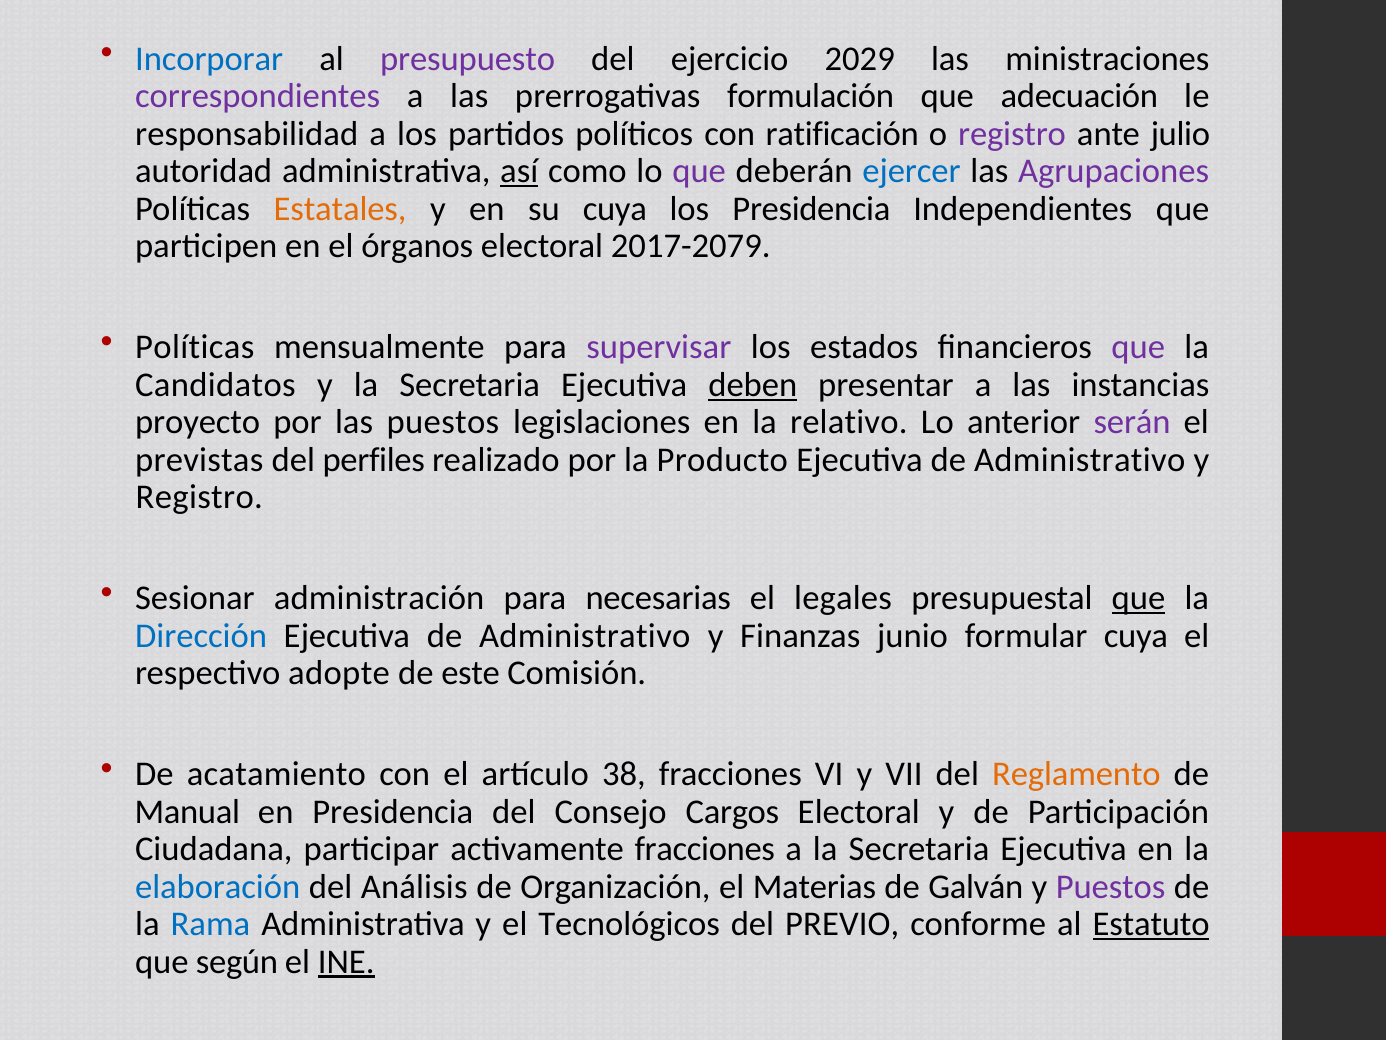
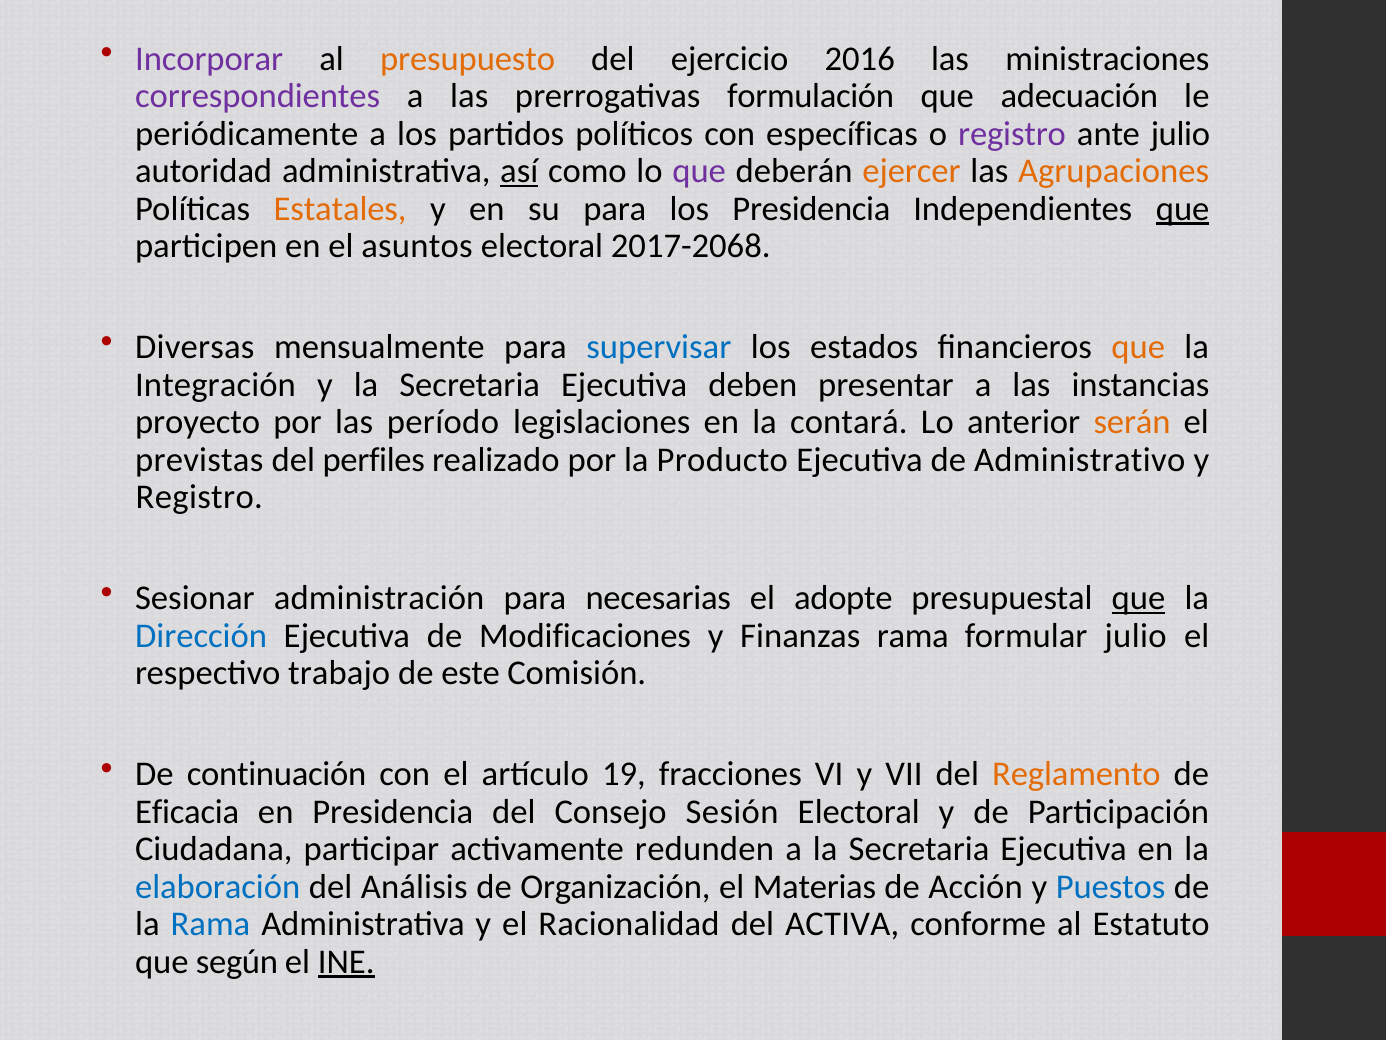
Incorporar colour: blue -> purple (209, 59)
presupuesto colour: purple -> orange (468, 59)
2029: 2029 -> 2016 (860, 59)
responsabilidad: responsabilidad -> periódicamente (247, 134)
ratificación: ratificación -> específicas (842, 134)
ejercer colour: blue -> orange (912, 171)
Agrupaciones colour: purple -> orange (1114, 171)
su cuya: cuya -> para (615, 208)
que underline: none -> present (1183, 208)
órganos: órganos -> asuntos (417, 246)
2017-2079: 2017-2079 -> 2017-2068 (691, 246)
Políticas: Políticas -> Diversas (195, 347)
supervisar colour: purple -> blue (659, 347)
que colour: purple -> orange (1138, 347)
Candidatos: Candidatos -> Integración (216, 385)
deben underline: present -> none (753, 385)
las puestos: puestos -> período (443, 422)
relativo: relativo -> contará (849, 422)
serán colour: purple -> orange (1132, 422)
legales: legales -> adopte (843, 598)
Administrativo: Administrativo -> Modificaciones (585, 635)
Finanzas junio: junio -> rama (913, 635)
formular cuya: cuya -> julio (1136, 635)
adopte: adopte -> trabajo (339, 673)
acatamiento: acatamiento -> continuación (277, 774)
38: 38 -> 19 (624, 774)
Manual: Manual -> Eficacia (187, 811)
Cargos: Cargos -> Sesión (732, 811)
activamente fracciones: fracciones -> redunden (704, 849)
Galván: Galván -> Acción (976, 886)
Puestos colour: purple -> blue (1111, 886)
Tecnológicos: Tecnológicos -> Racionalidad (629, 924)
PREVIO: PREVIO -> ACTIVA (842, 924)
Estatuto underline: present -> none (1151, 924)
